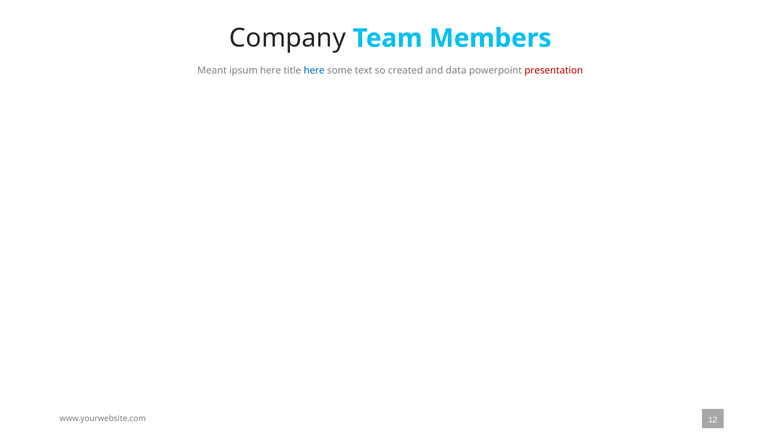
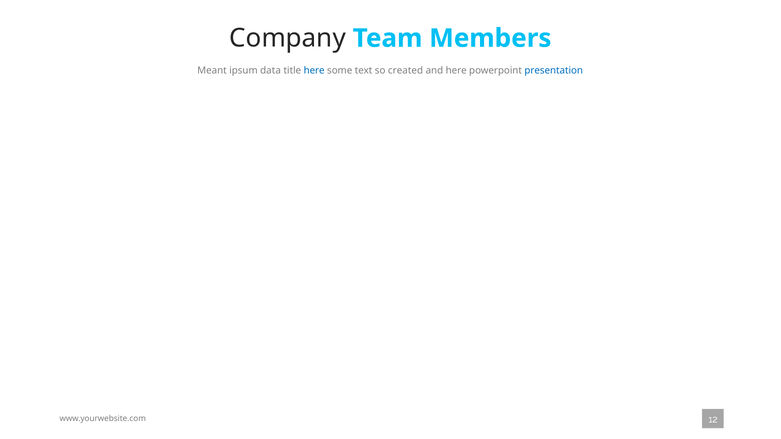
ipsum here: here -> data (271, 71)
and data: data -> here (456, 71)
presentation colour: red -> blue (554, 71)
